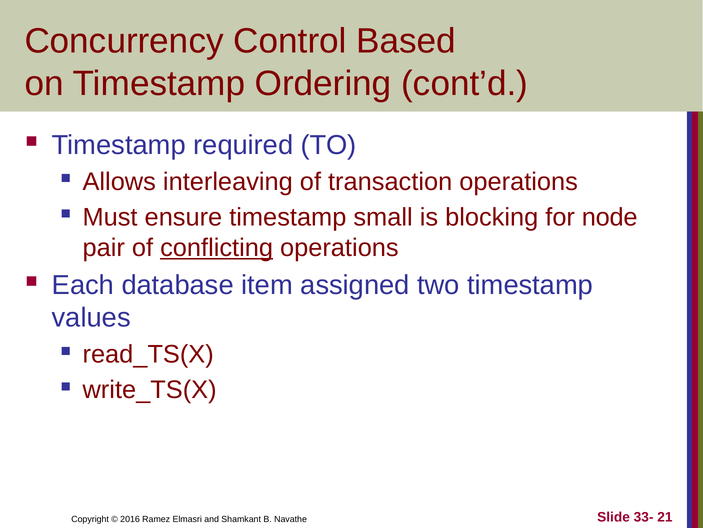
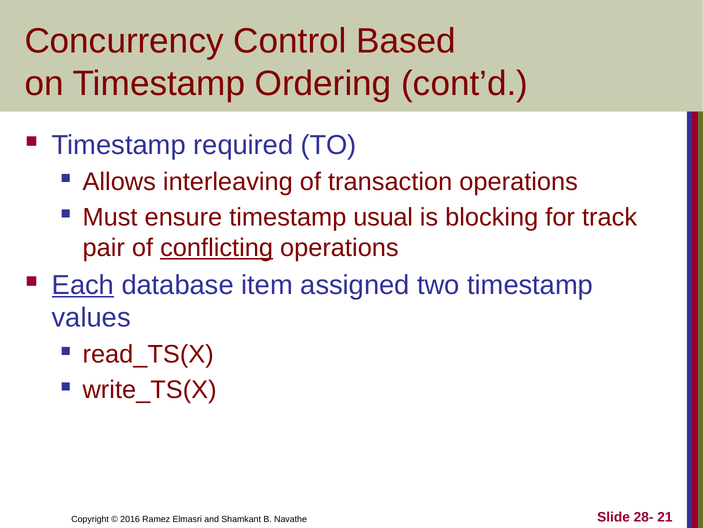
small: small -> usual (383, 217)
node: node -> track (610, 217)
Each underline: none -> present (83, 285)
33-: 33- -> 28- (644, 516)
